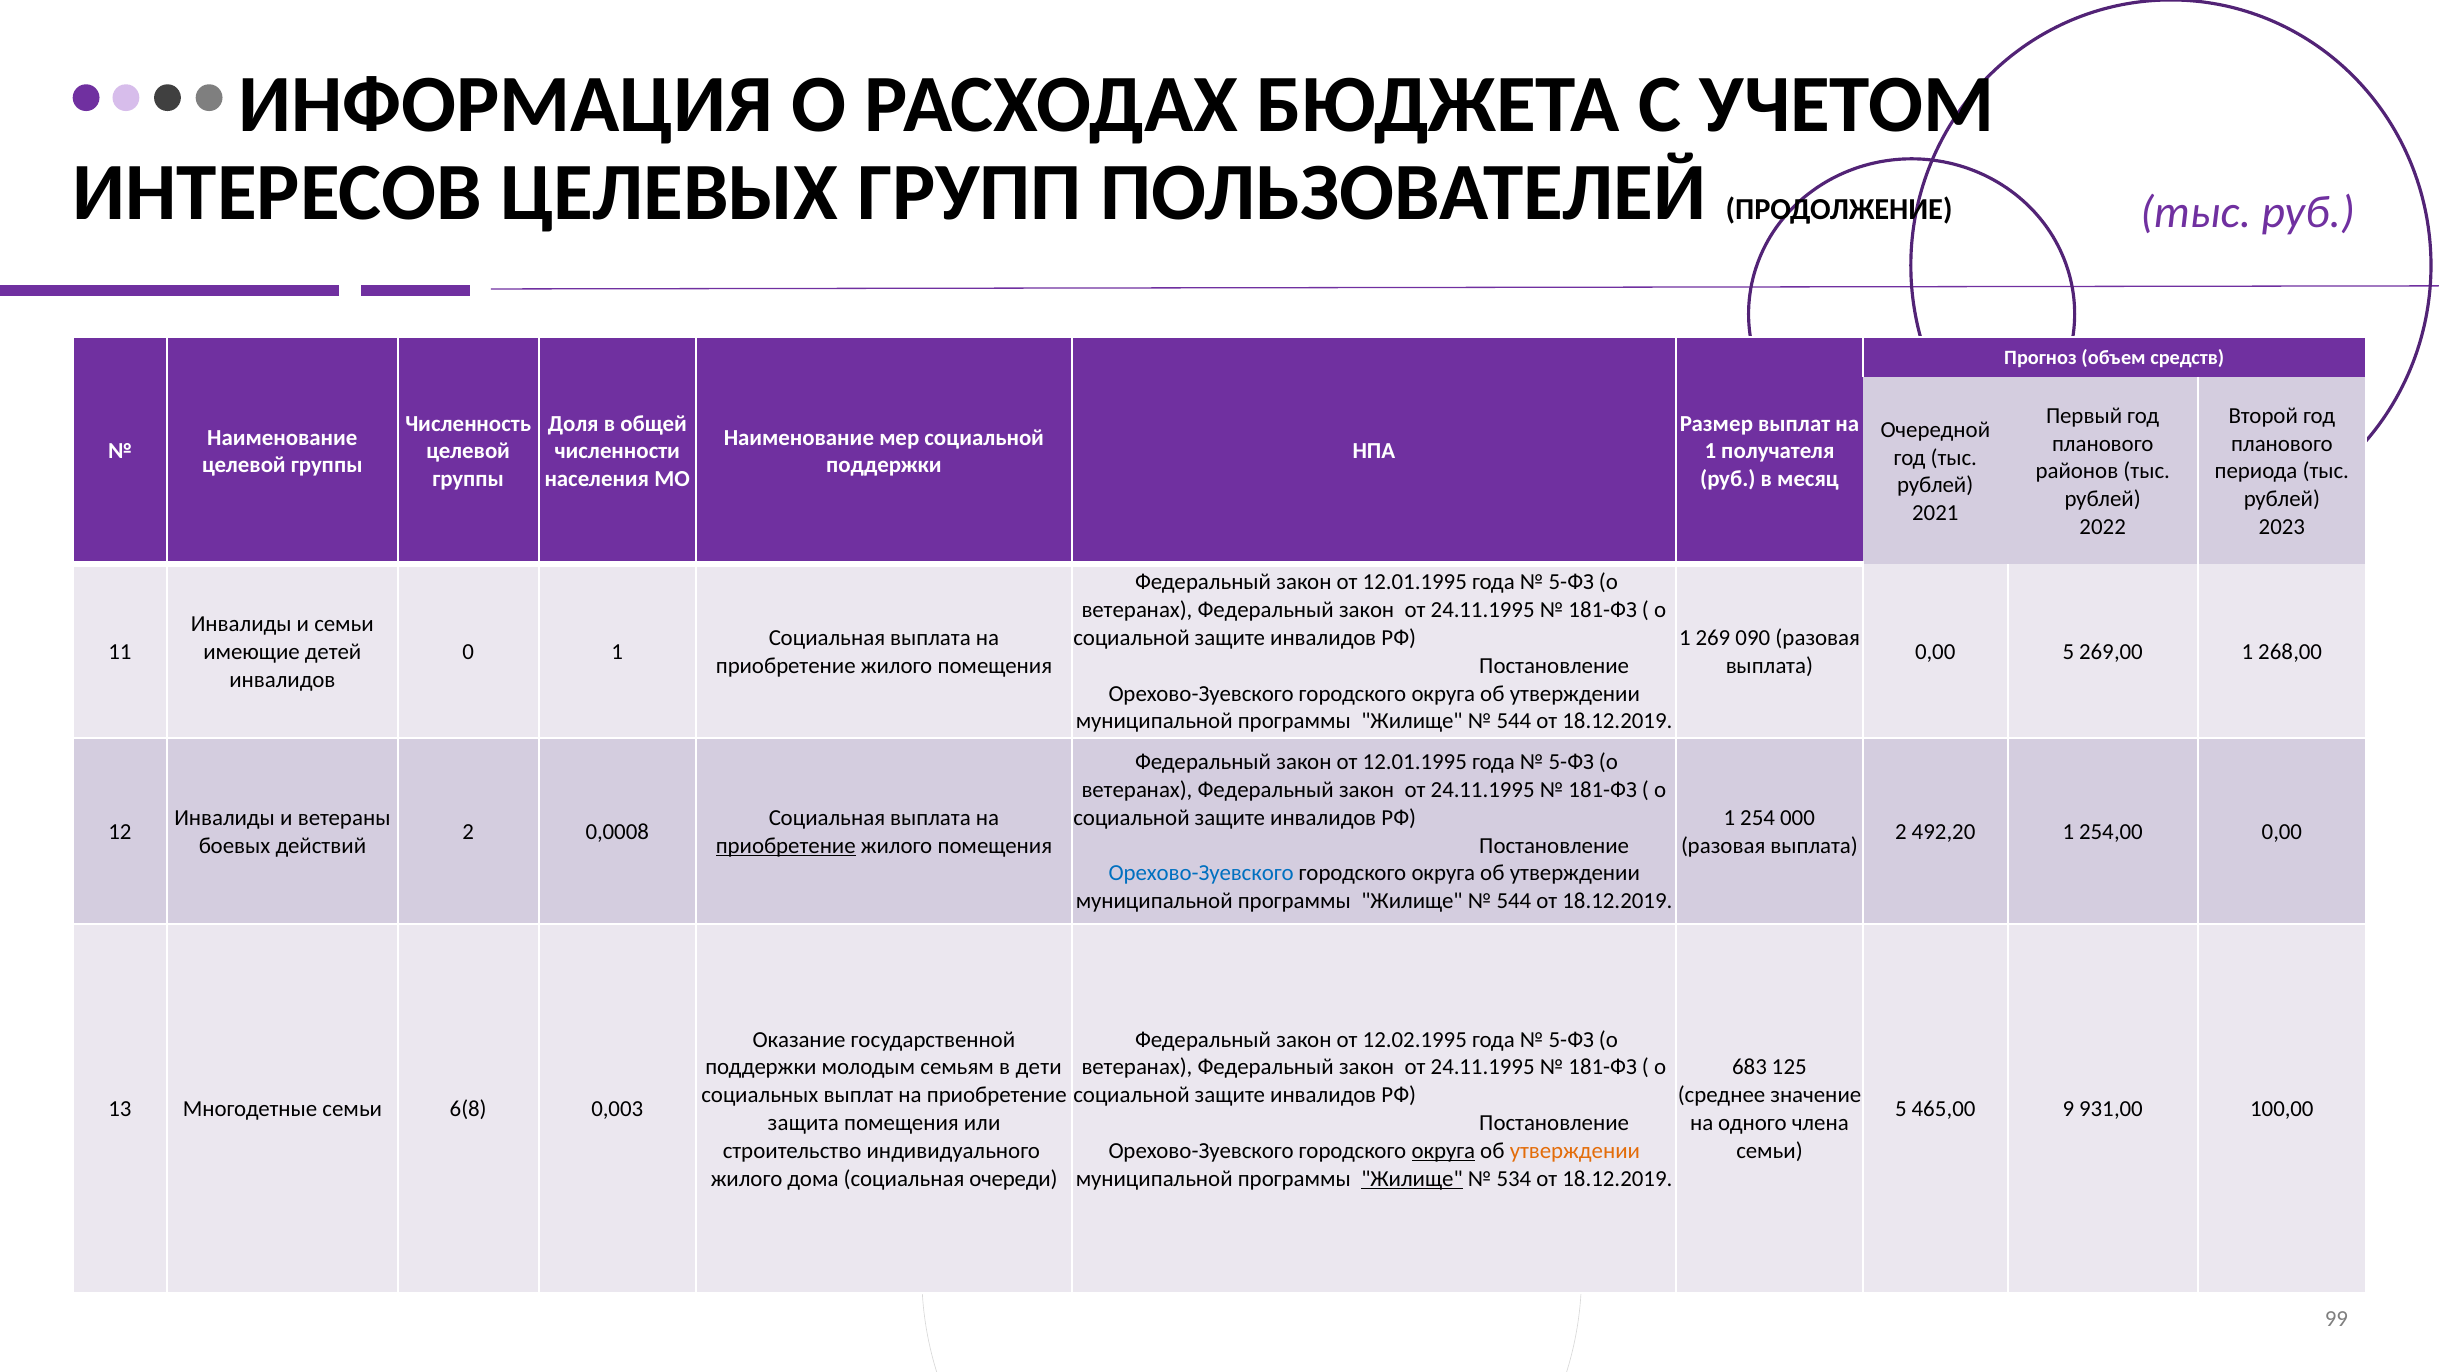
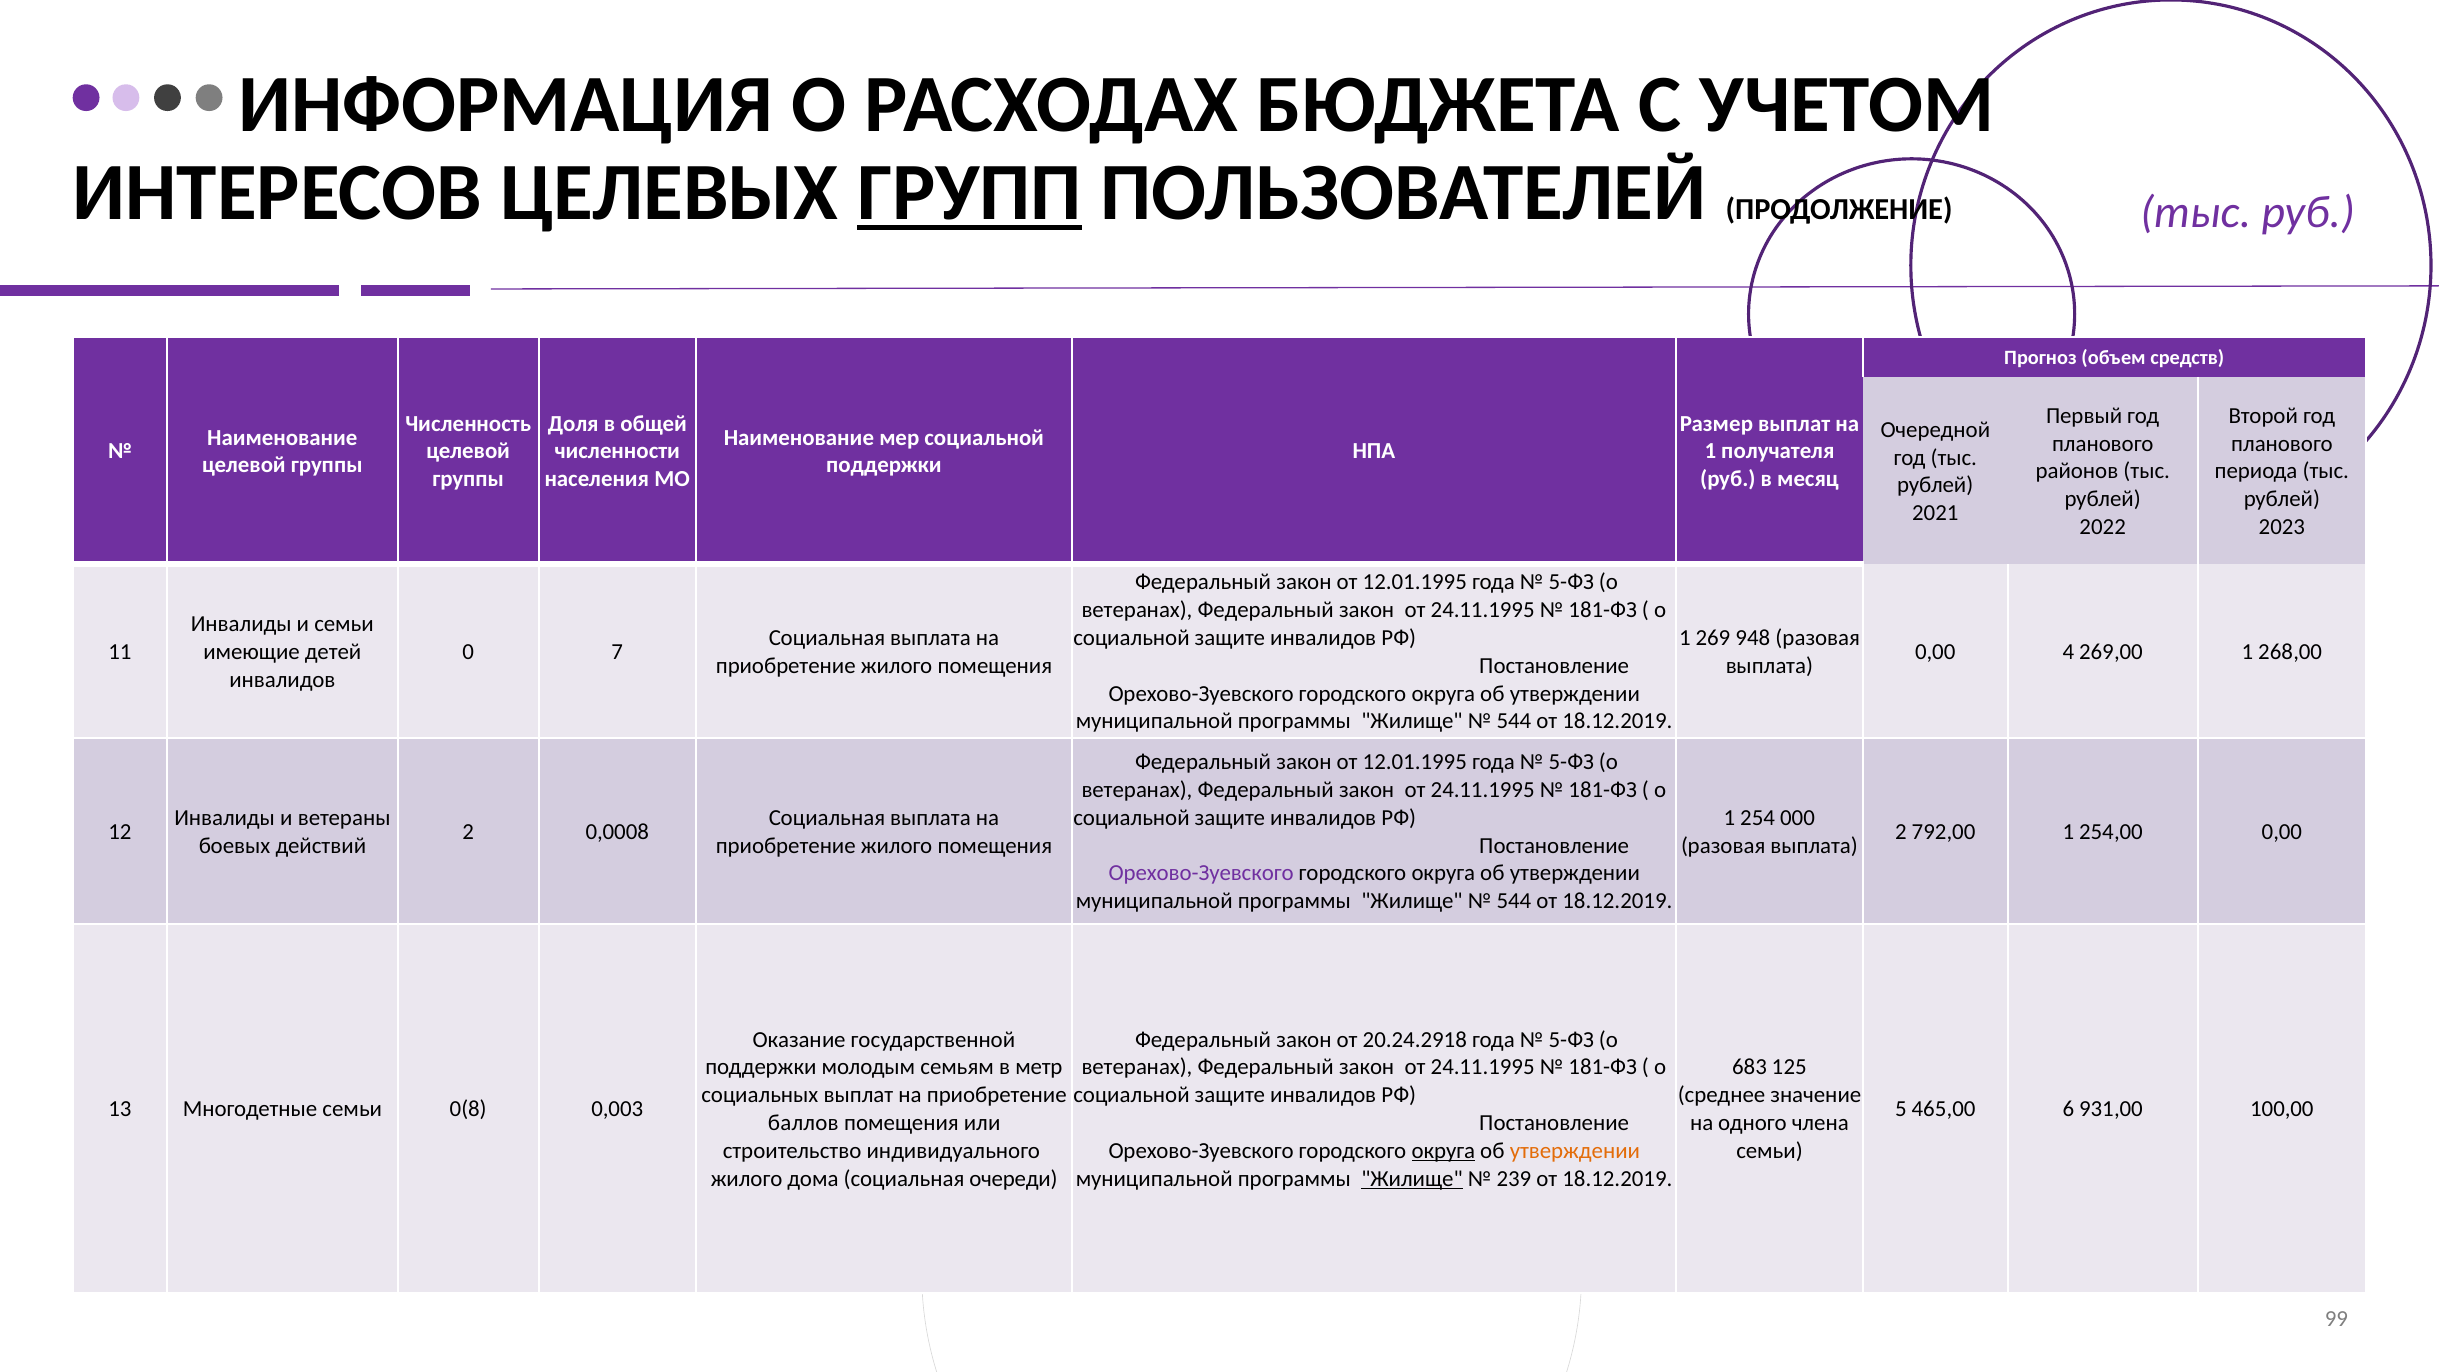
ГРУПП underline: none -> present (970, 192)
090: 090 -> 948 (1753, 638)
0 1: 1 -> 7 (617, 652)
0,00 5: 5 -> 4 (2068, 652)
492,20: 492,20 -> 792,00 (1944, 832)
приобретение underline: present -> none (786, 845)
Орехово-Зуевского colour: blue -> purple (1201, 873)
12.02.1995: 12.02.1995 -> 20.24.2918 (1415, 1040)
дети: дети -> метр (1039, 1067)
6(8: 6(8 -> 0(8 (468, 1109)
9: 9 -> 6 (2068, 1109)
защита: защита -> баллов (803, 1123)
534: 534 -> 239 (1514, 1179)
